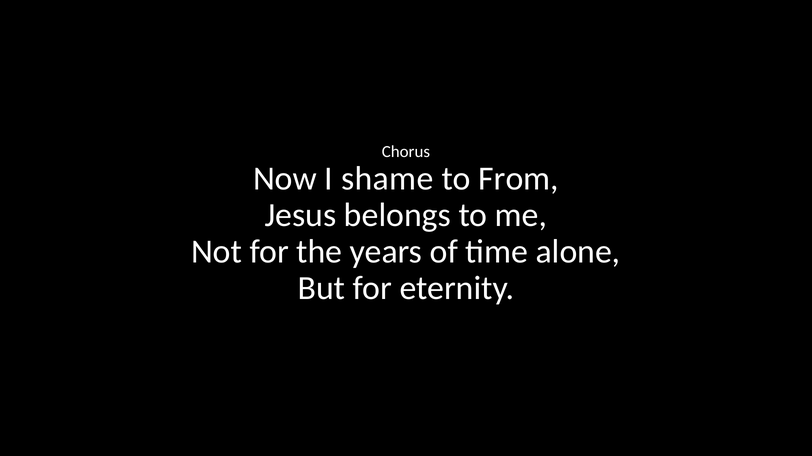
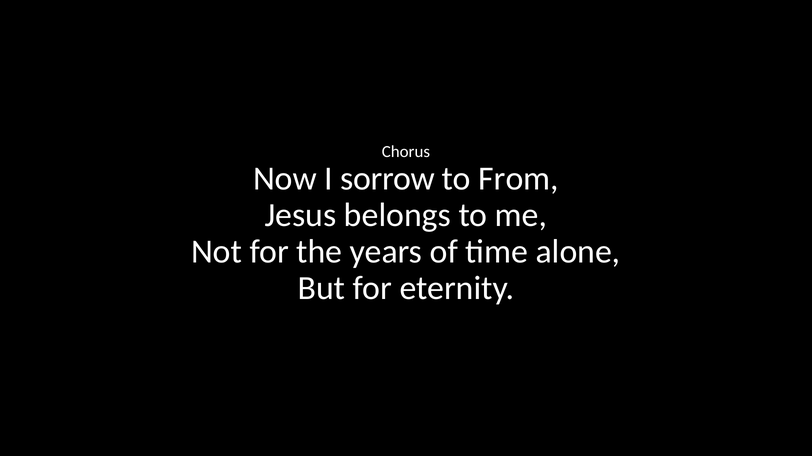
shame: shame -> sorrow (388, 179)
